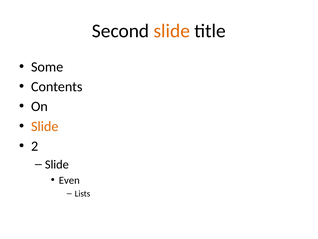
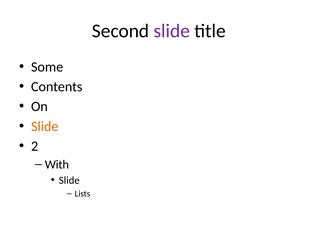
slide colour: orange -> purple (172, 31)
Slide: Slide -> With (57, 164)
Even: Even -> Slide (69, 180)
